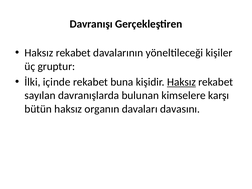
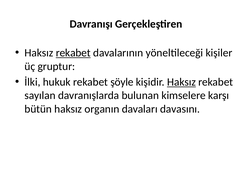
rekabet underline: none -> present (73, 53)
içinde: içinde -> hukuk (57, 82)
buna: buna -> şöyle (122, 82)
